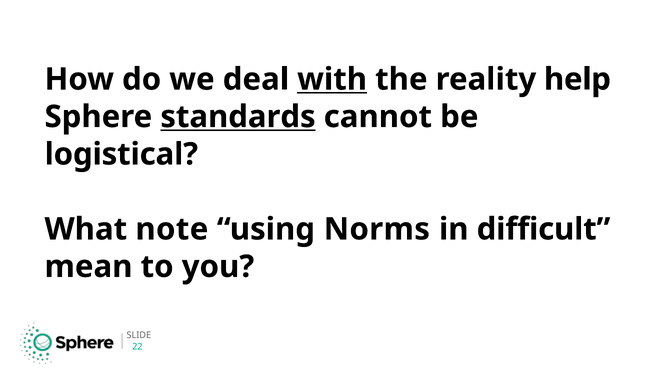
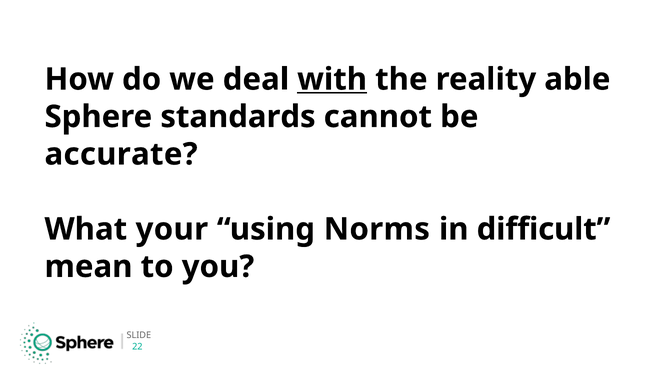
help: help -> able (577, 79)
standards underline: present -> none (238, 117)
logistical: logistical -> accurate (121, 154)
note: note -> your (172, 229)
